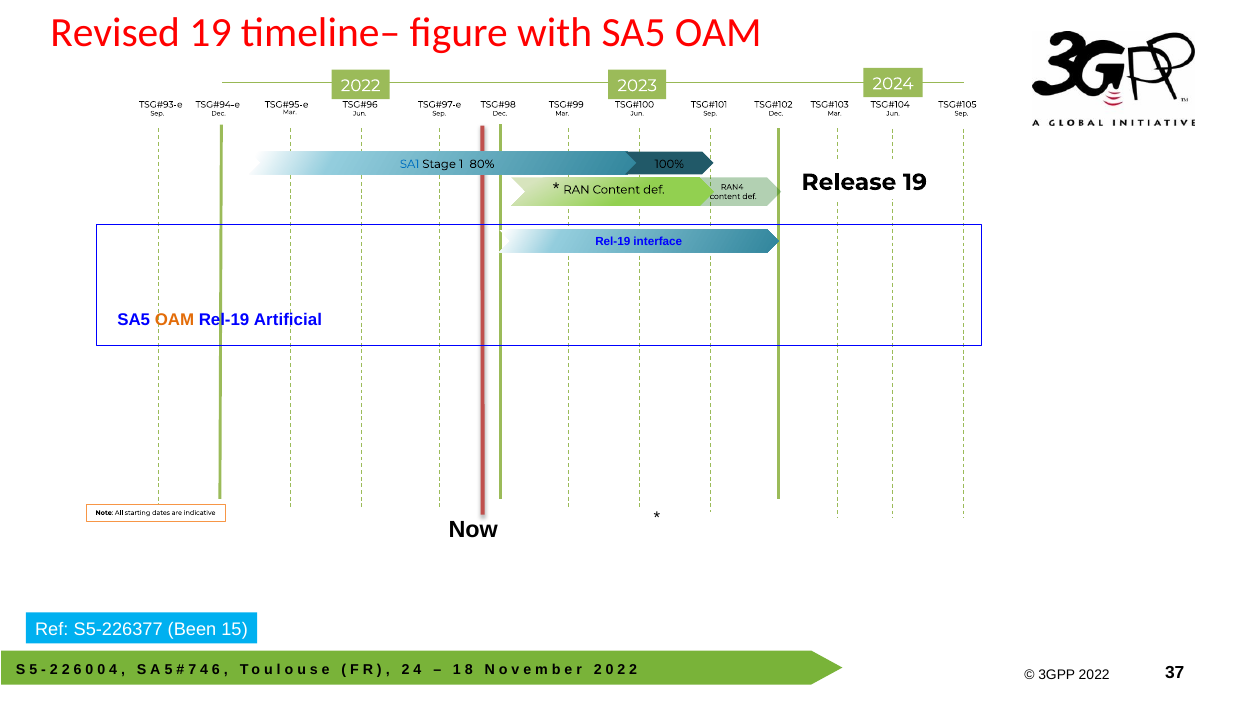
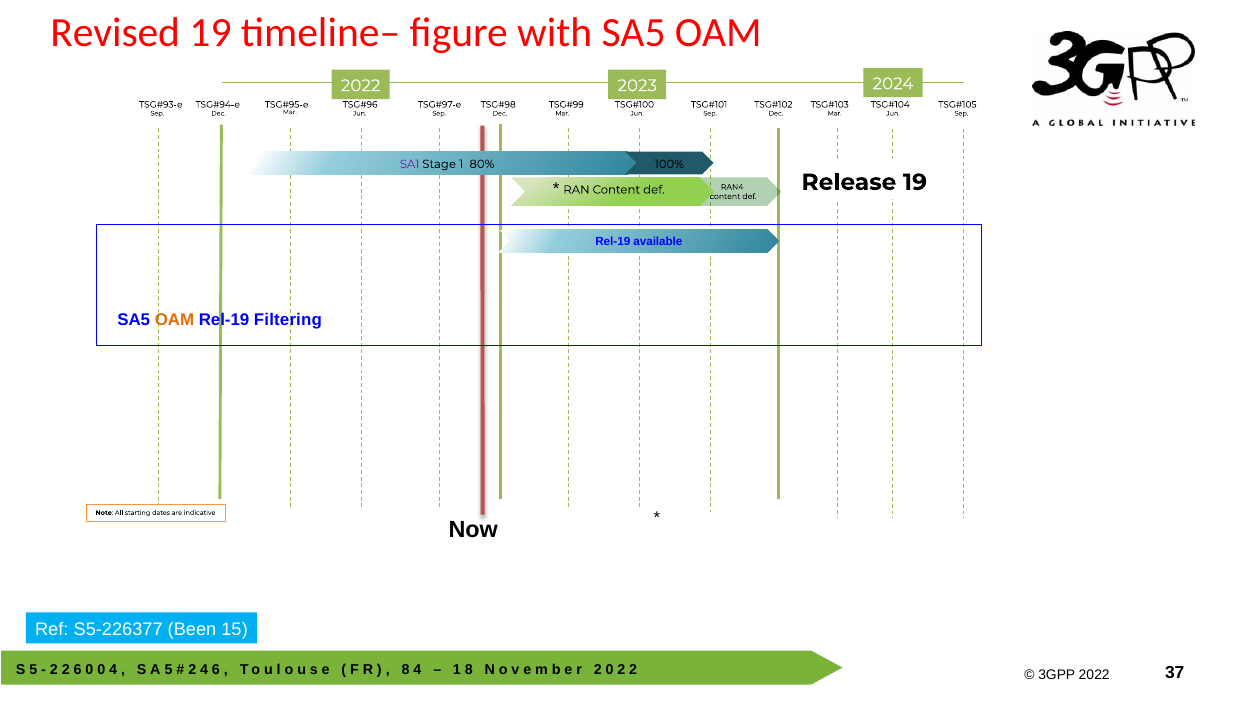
SA1 colour: blue -> purple (410, 164)
interface: interface -> available (658, 242)
Artificial: Artificial -> Filtering (288, 320)
7: 7 -> 2 (192, 670)
2: 2 -> 8 (406, 670)
